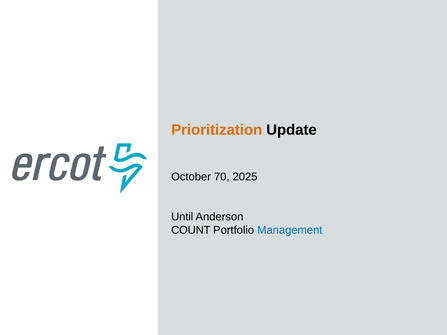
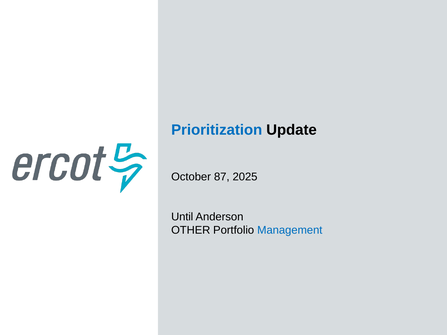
Prioritization colour: orange -> blue (217, 130)
70: 70 -> 87 (222, 177)
COUNT: COUNT -> OTHER (191, 230)
